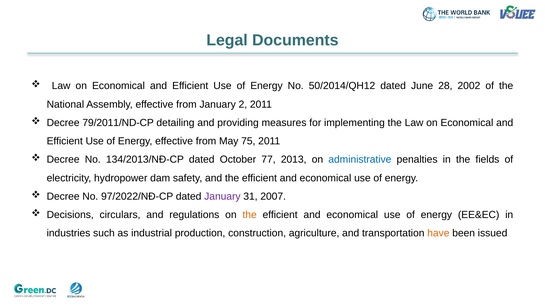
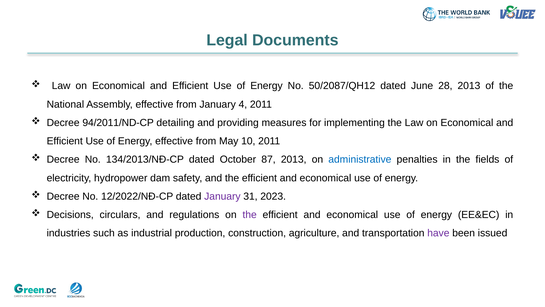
50/2014/QH12: 50/2014/QH12 -> 50/2087/QH12 (342, 86)
28 2002: 2002 -> 2013 (469, 86)
2: 2 -> 4 (243, 104)
79/2011/ND-CP: 79/2011/ND-CP -> 94/2011/ND-CP (118, 123)
75: 75 -> 10 (248, 141)
77: 77 -> 87 (268, 159)
97/2022/NĐ-CP: 97/2022/NĐ-CP -> 12/2022/NĐ-CP (137, 196)
2007: 2007 -> 2023 (273, 196)
the colour: orange -> purple (250, 215)
have colour: orange -> purple (438, 233)
